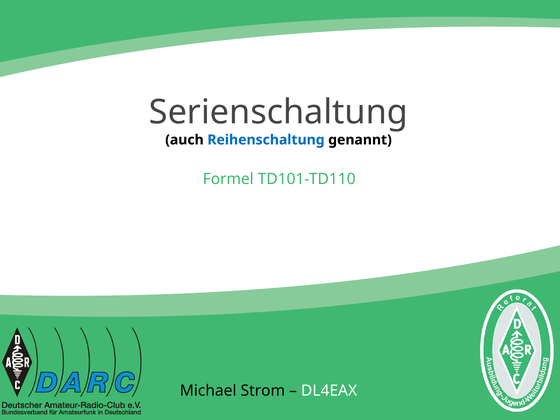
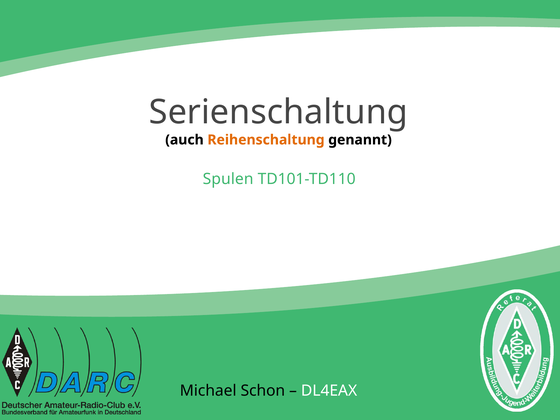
Reihenschaltung colour: blue -> orange (266, 140)
Formel: Formel -> Spulen (228, 179)
Strom: Strom -> Schon (263, 391)
